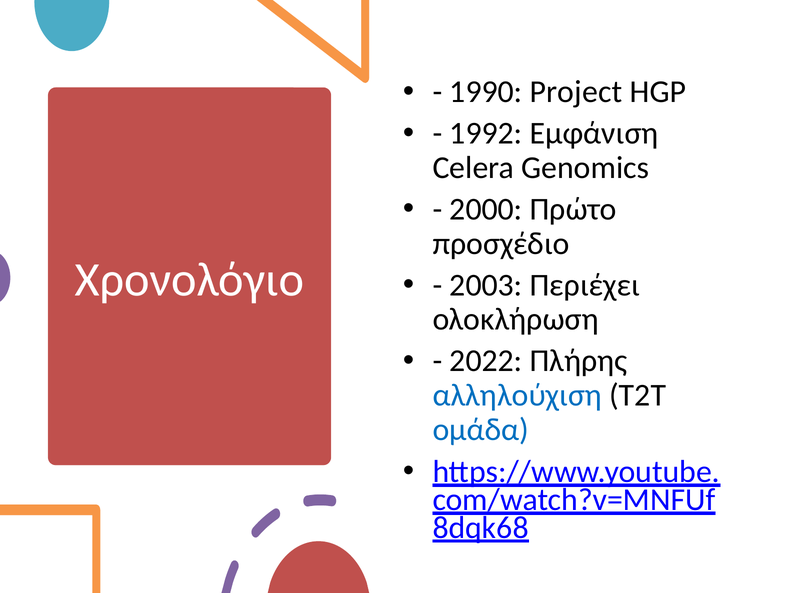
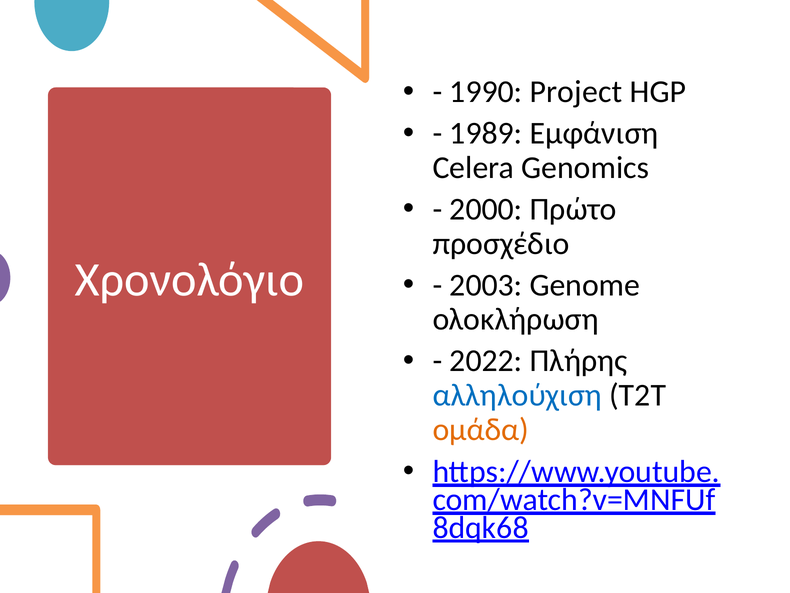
1992: 1992 -> 1989 (486, 133)
Περιέχει: Περιέχει -> Genome (585, 285)
ομάδα colour: blue -> orange (481, 429)
